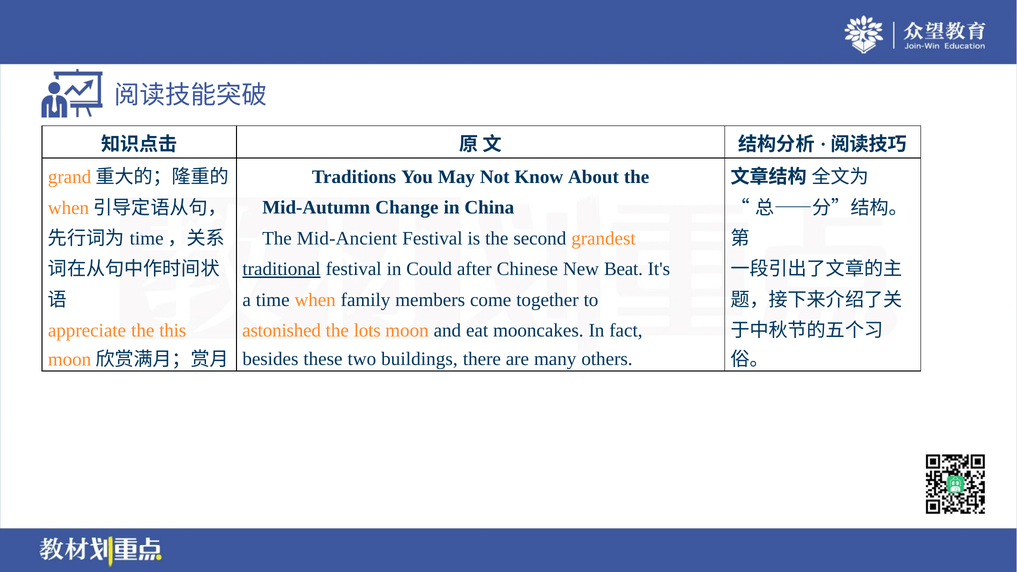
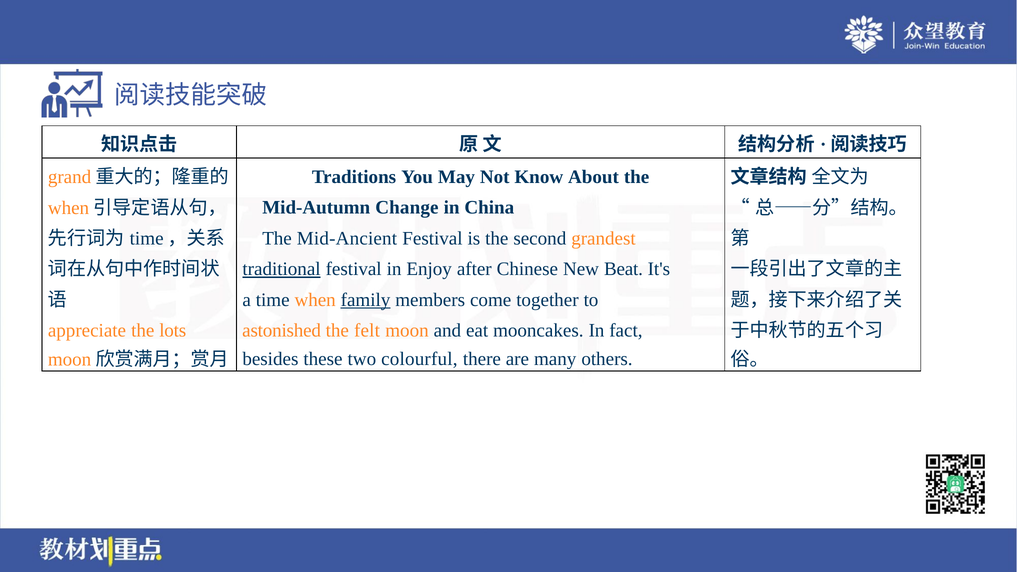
Could: Could -> Enjoy (429, 269)
family underline: none -> present (366, 300)
this: this -> lots (173, 330)
lots: lots -> felt (367, 330)
buildings: buildings -> colourful (419, 359)
